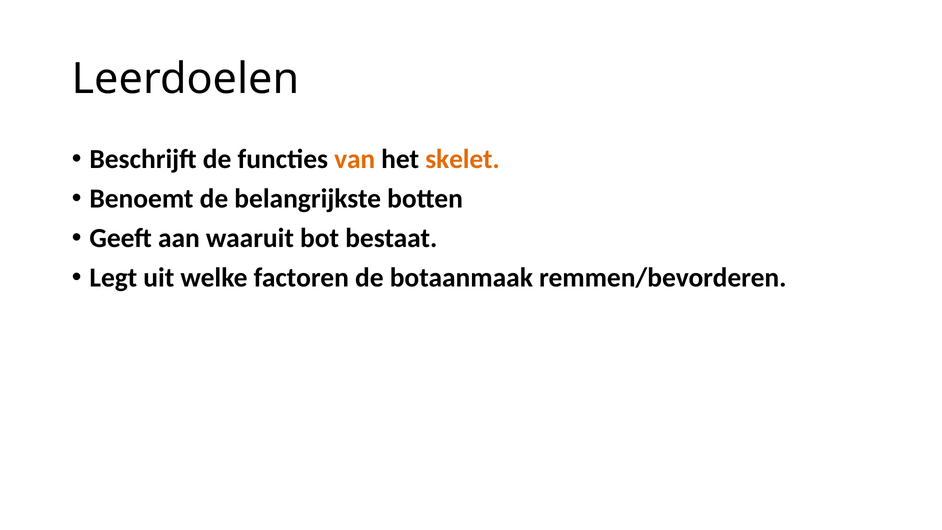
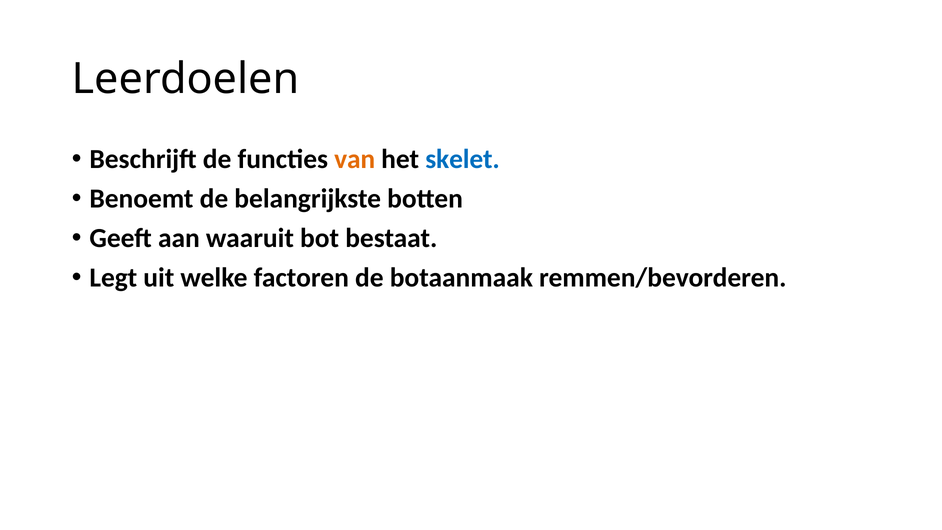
skelet colour: orange -> blue (463, 159)
